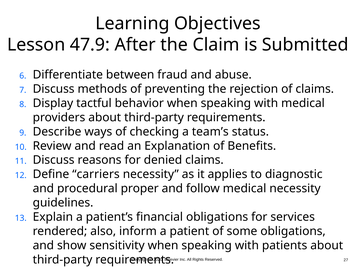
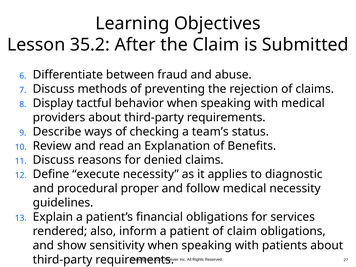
47.9: 47.9 -> 35.2 (90, 45)
carriers: carriers -> execute (96, 174)
of some: some -> claim (242, 231)
